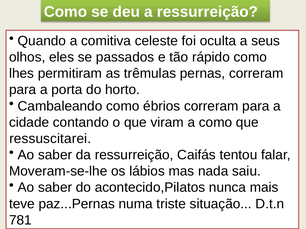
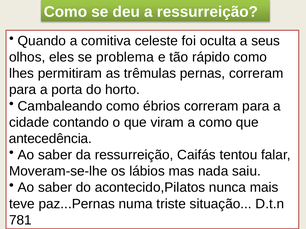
passados: passados -> problema (125, 57)
ressuscitarei: ressuscitarei -> antecedência (50, 139)
